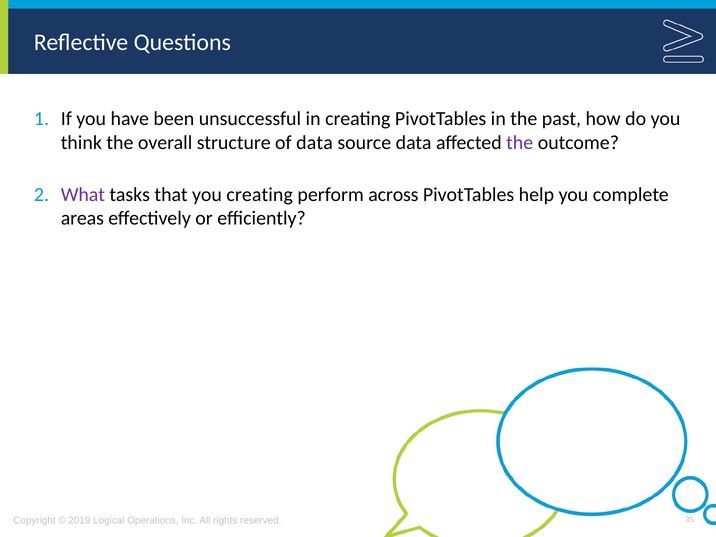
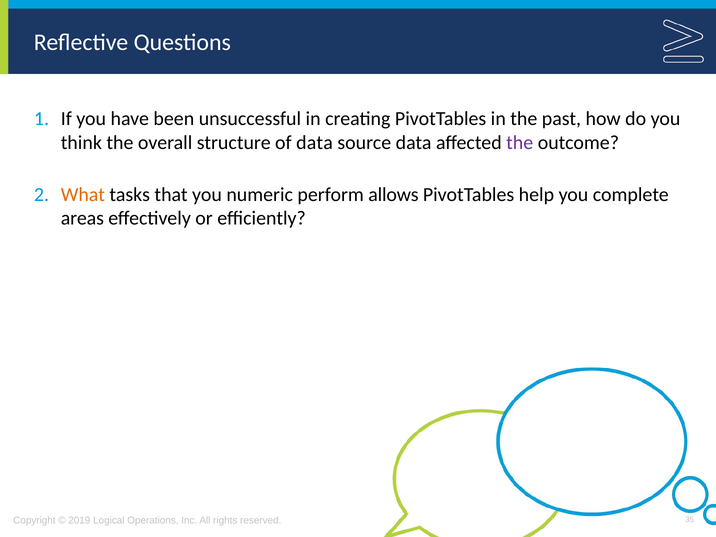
What colour: purple -> orange (83, 194)
you creating: creating -> numeric (260, 194)
across: across -> allows (393, 194)
